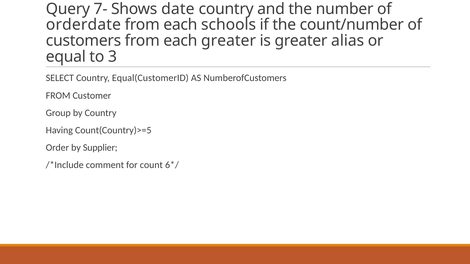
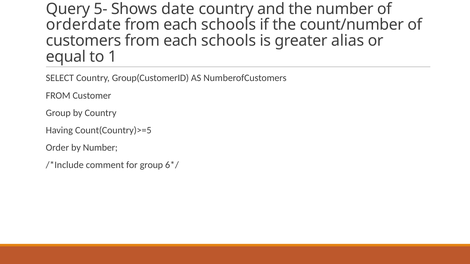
7-: 7- -> 5- (101, 9)
customers from each greater: greater -> schools (229, 41)
3: 3 -> 1 (112, 57)
Equal(CustomerID: Equal(CustomerID -> Group(CustomerID (150, 78)
by Supplier: Supplier -> Number (100, 148)
for count: count -> group (151, 165)
